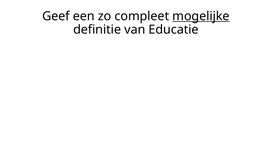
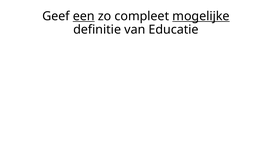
een underline: none -> present (84, 16)
